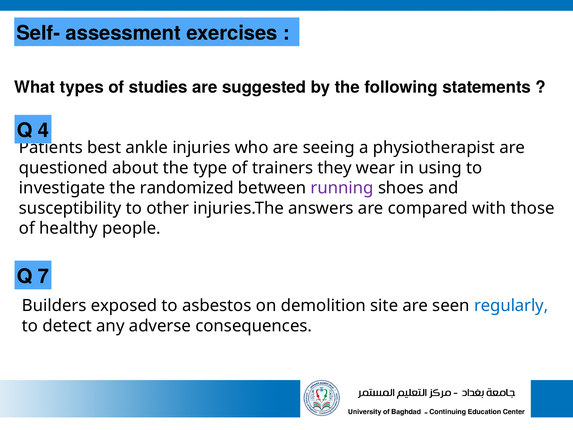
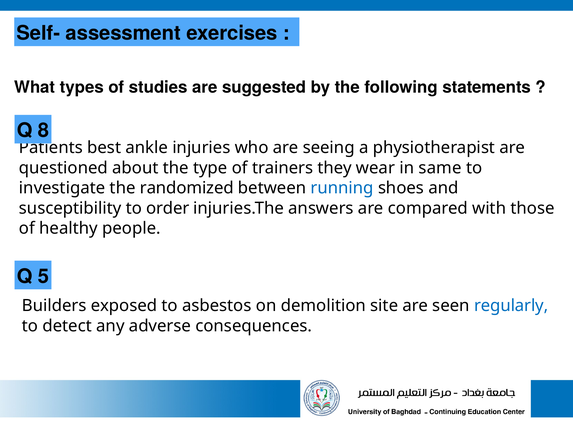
4: 4 -> 8 (44, 130)
using: using -> same (440, 168)
running colour: purple -> blue (342, 188)
other: other -> order (168, 208)
7: 7 -> 5 (44, 276)
